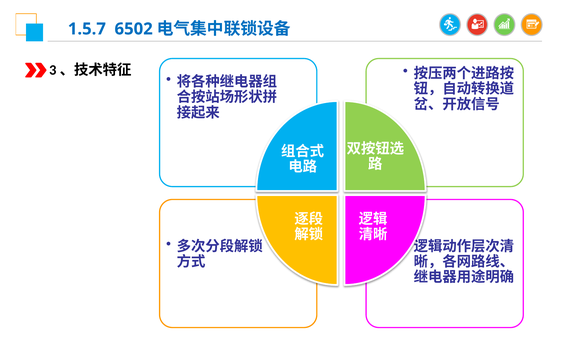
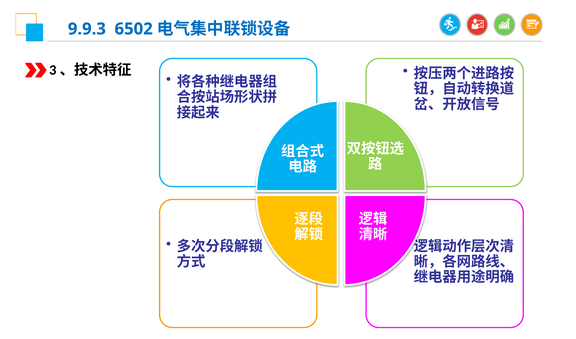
1.5.7: 1.5.7 -> 9.9.3 (87, 29)
